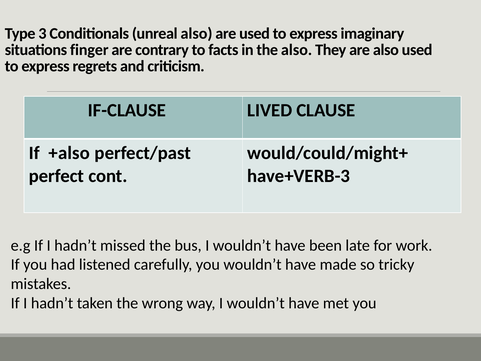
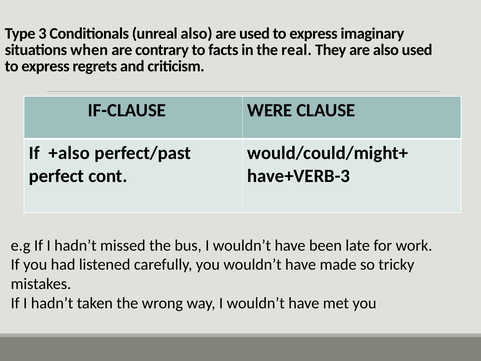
finger: finger -> when (89, 50)
the also: also -> real (297, 50)
LIVED: LIVED -> WERE (270, 110)
